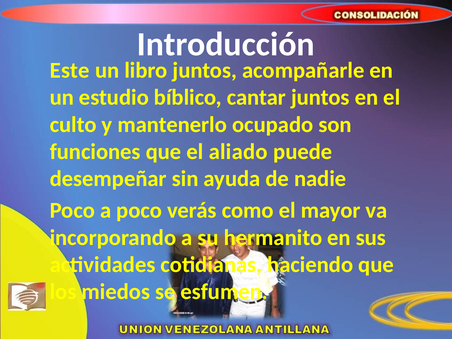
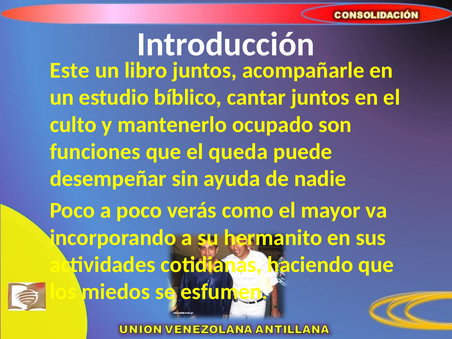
aliado: aliado -> queda (238, 152)
